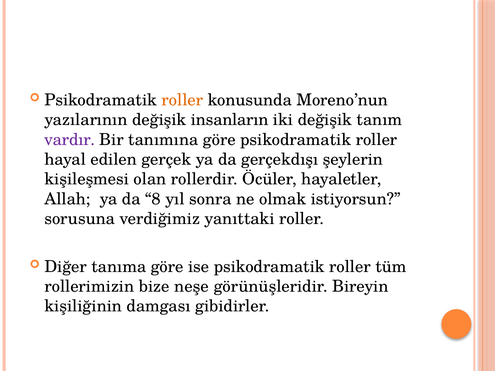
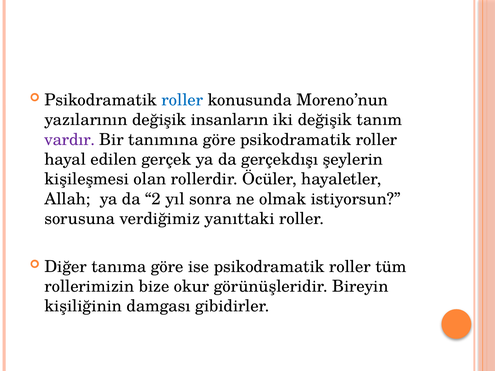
roller colour: orange -> blue (182, 100)
8: 8 -> 2 (153, 199)
neşe: neşe -> okur (192, 287)
